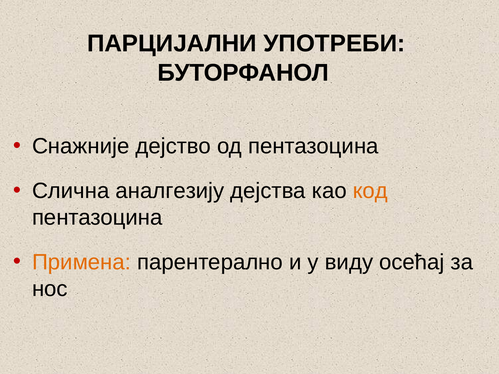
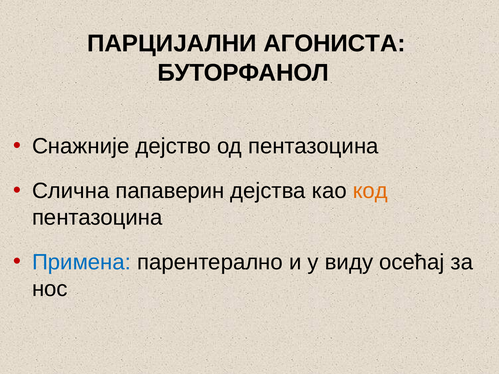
УПОТРЕБИ: УПОТРЕБИ -> АГОНИСТА (334, 44)
аналгезију: аналгезију -> папаверин (170, 191)
Примена colour: orange -> blue (82, 262)
